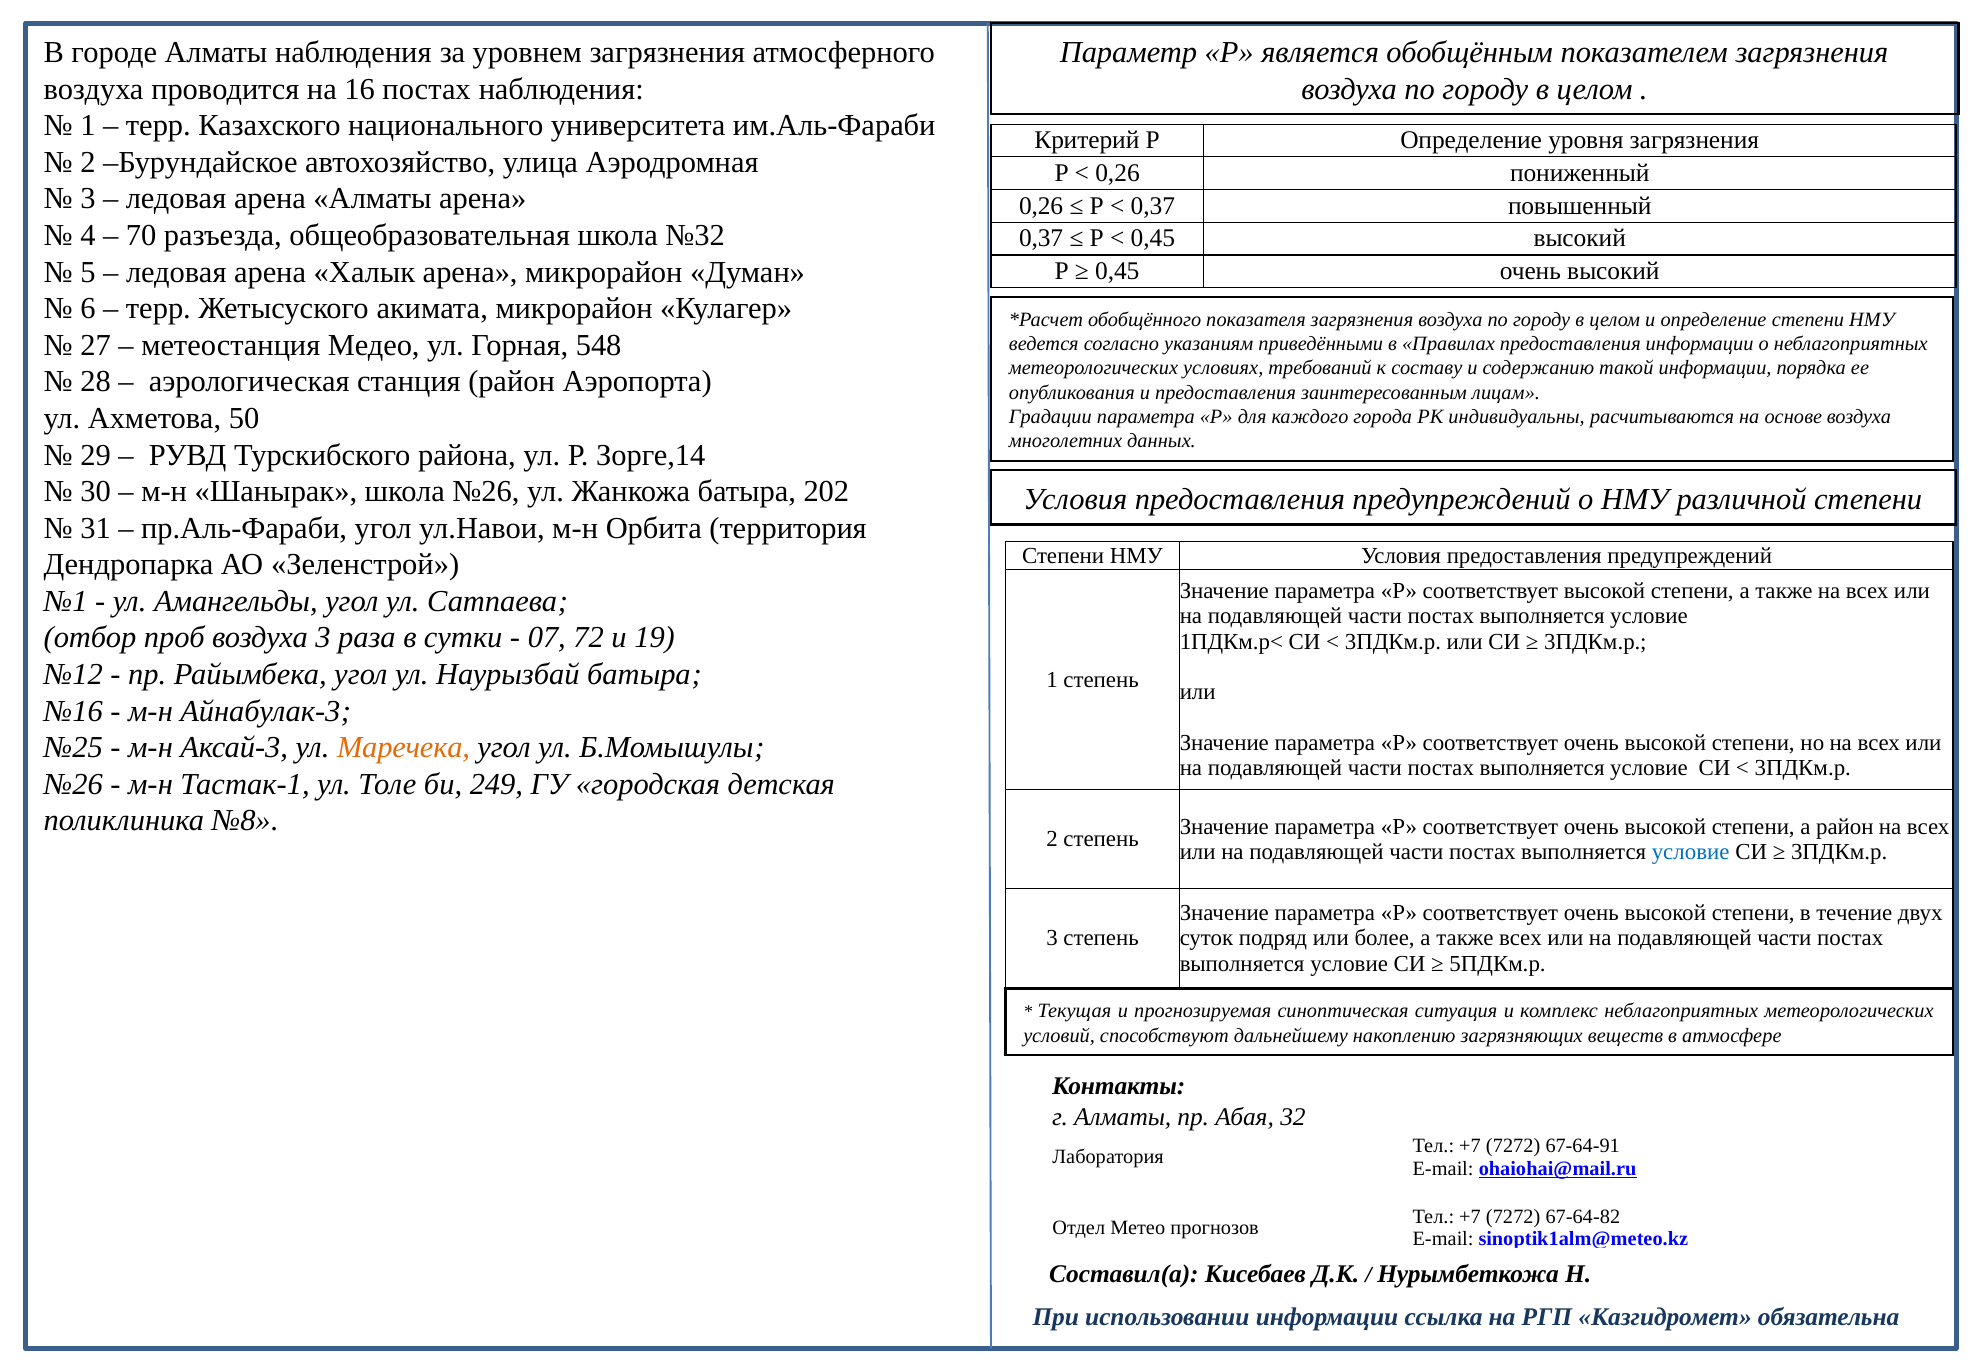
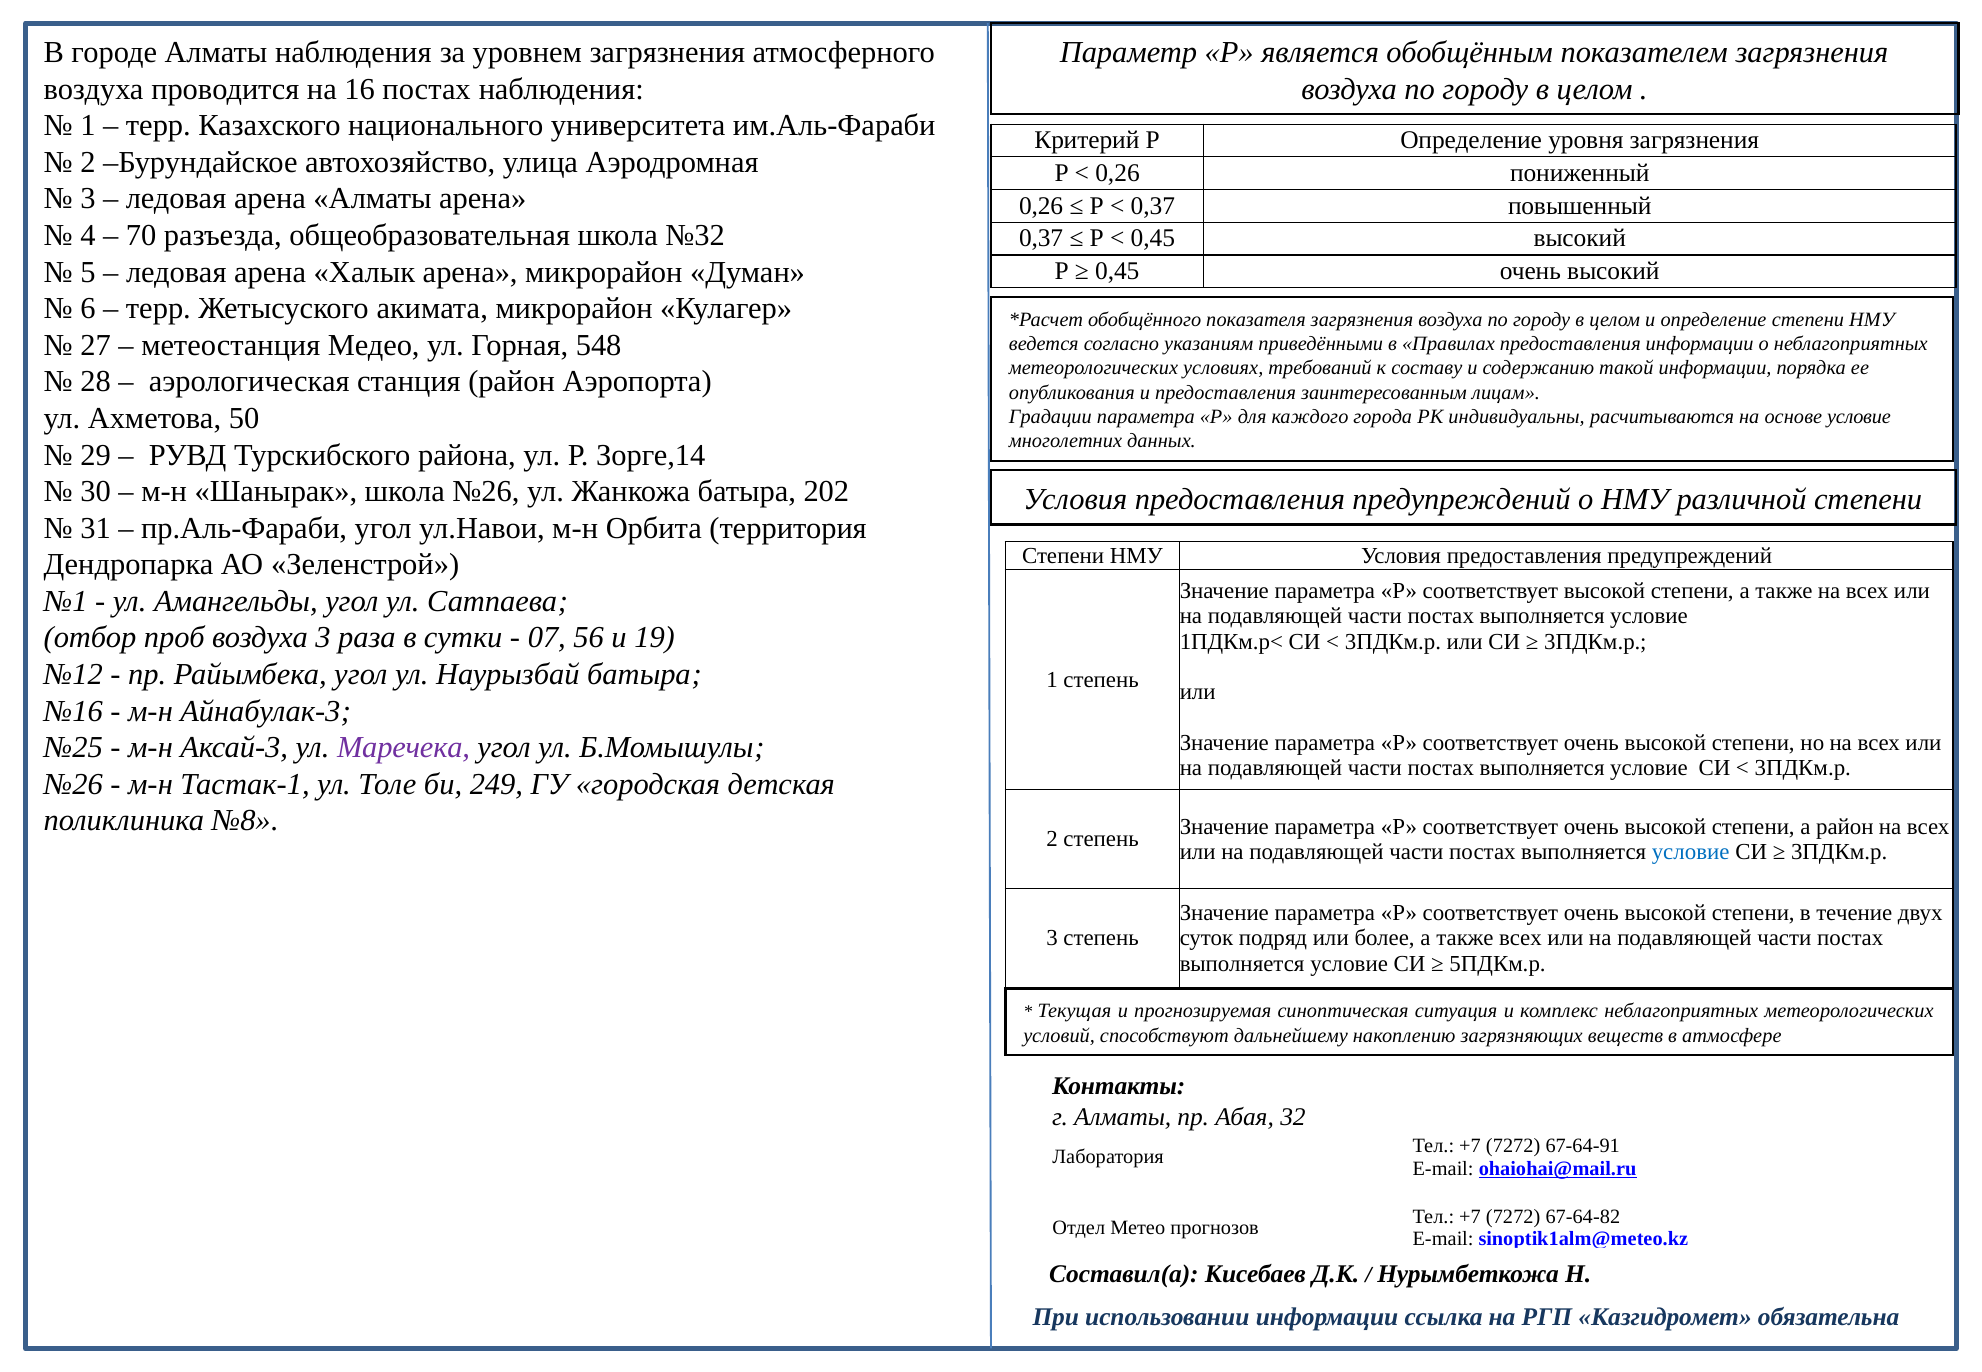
основе воздуха: воздуха -> условие (1859, 417)
72: 72 -> 56 (589, 638)
Маречека colour: orange -> purple (403, 748)
